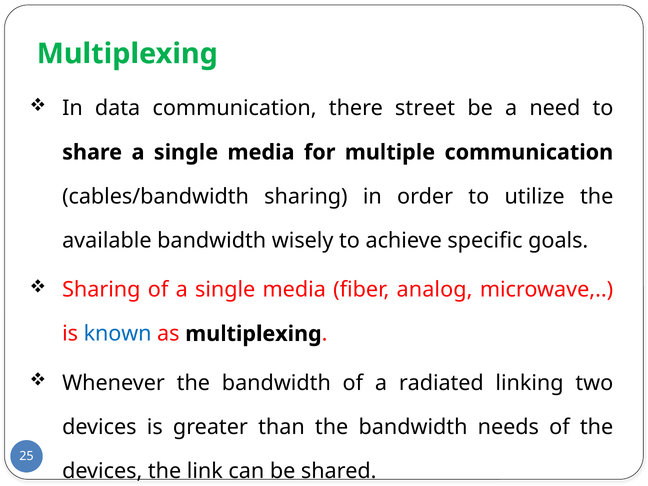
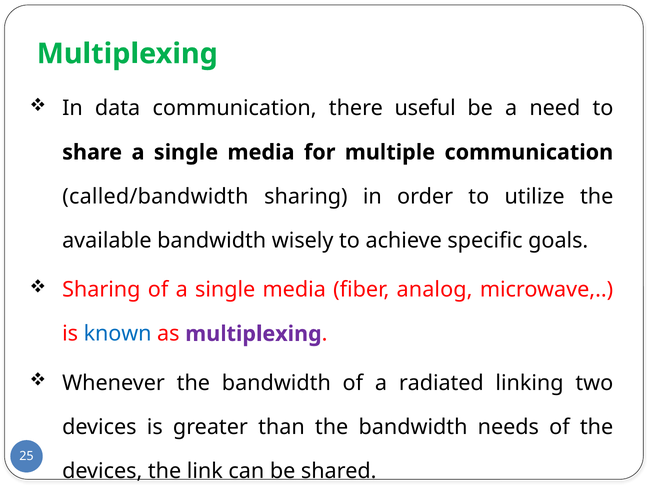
street: street -> useful (425, 108)
cables/bandwidth: cables/bandwidth -> called/bandwidth (155, 196)
multiplexing colour: black -> purple (253, 334)
